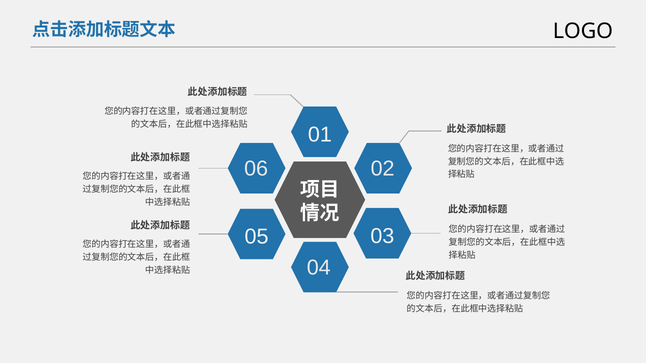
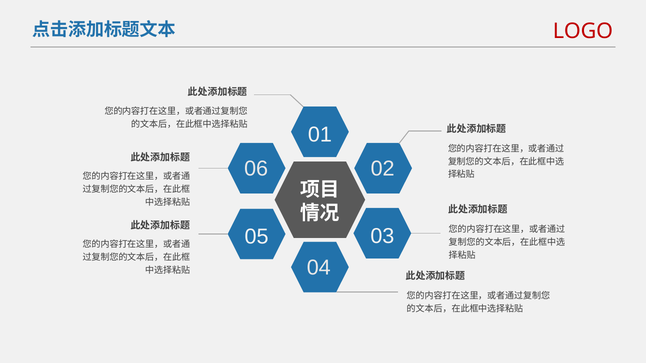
LOGO colour: black -> red (583, 31)
